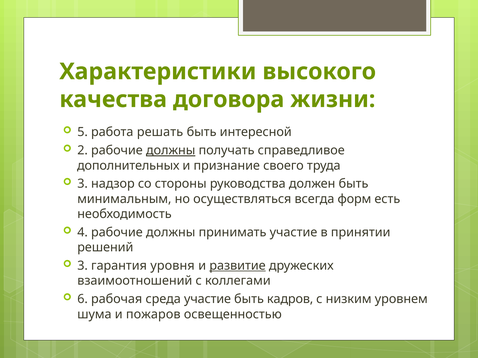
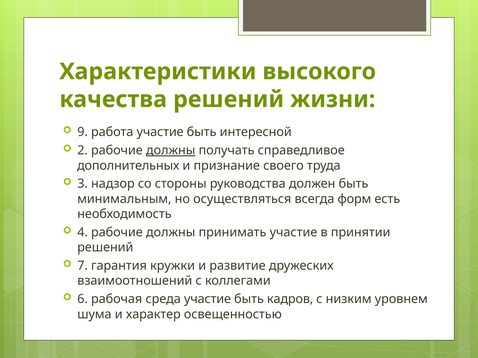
качества договора: договора -> решений (229, 100)
5: 5 -> 9 (83, 132)
работа решать: решать -> участие (160, 132)
3: 3 -> 7 (83, 266)
уровня: уровня -> кружки (173, 266)
развитие underline: present -> none (238, 266)
пожаров: пожаров -> характер (153, 315)
